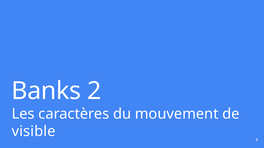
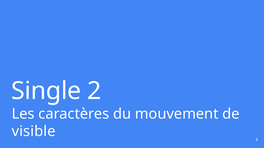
Banks: Banks -> Single (46, 91)
